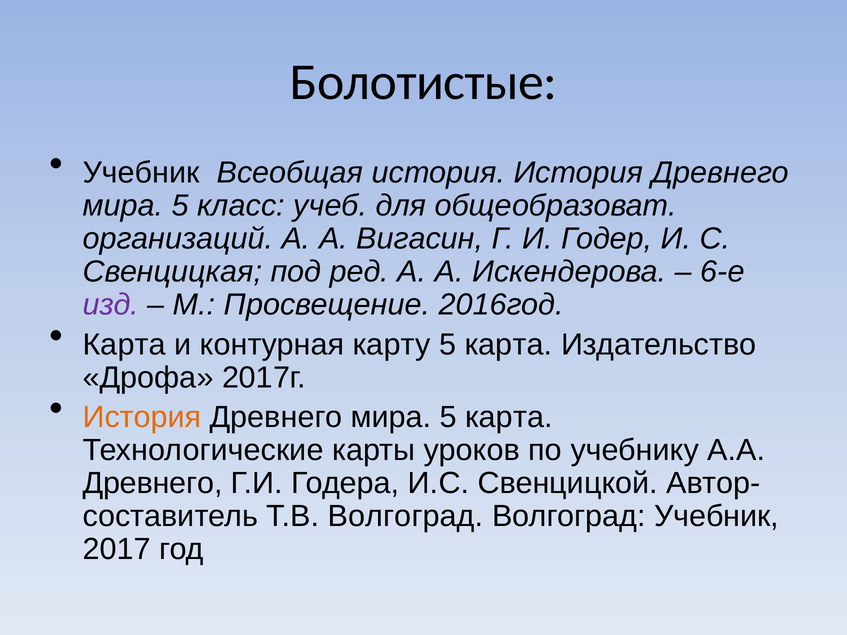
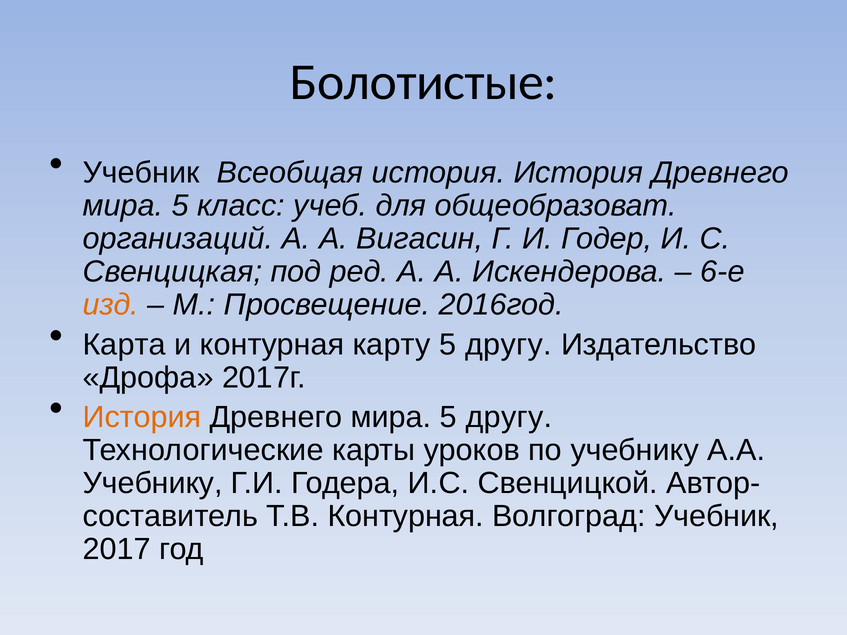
изд colour: purple -> orange (111, 305)
карта: карта -> другу (509, 345)
мира 5 карта: карта -> другу (509, 418)
Древнего: Древнего -> Учебнику (153, 484)
Т.В Волгоград: Волгоград -> Контурная (406, 517)
